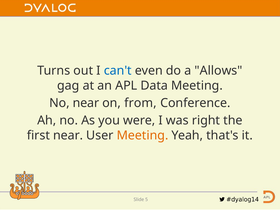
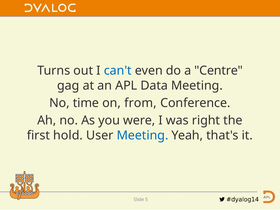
Allows: Allows -> Centre (219, 71)
No near: near -> time (86, 103)
first near: near -> hold (68, 135)
Meeting colour: orange -> blue (142, 135)
